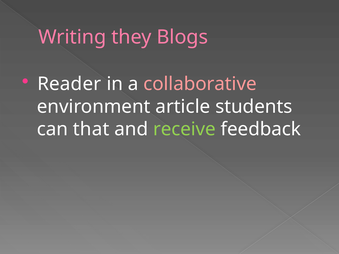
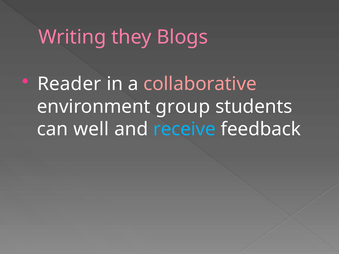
article: article -> group (183, 107)
that: that -> well (91, 129)
receive colour: light green -> light blue (184, 129)
